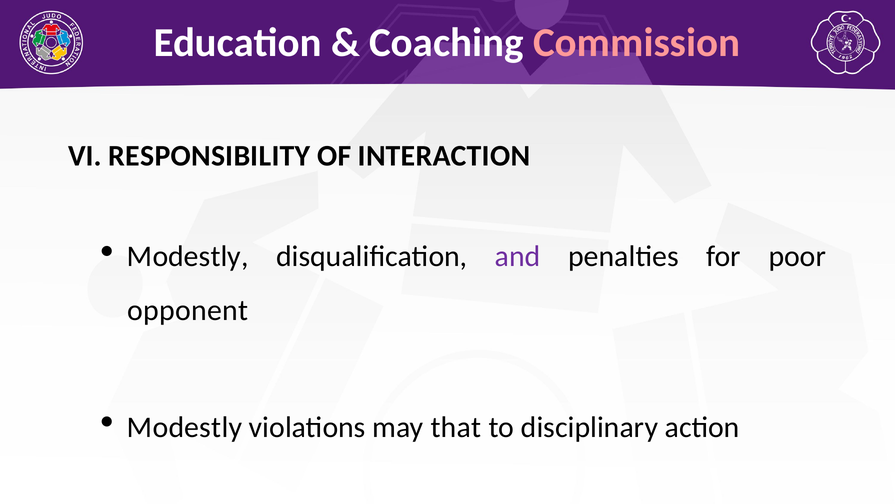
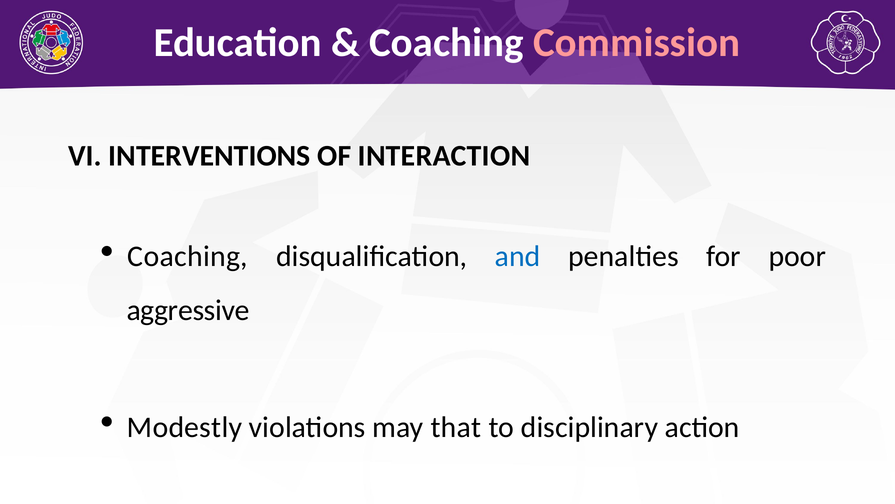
RESPONSIBILITY: RESPONSIBILITY -> INTERVENTIONS (209, 156)
Modestly: Modestly -> Coaching (188, 256)
and colour: purple -> blue (518, 256)
opponent: opponent -> aggressive (188, 310)
